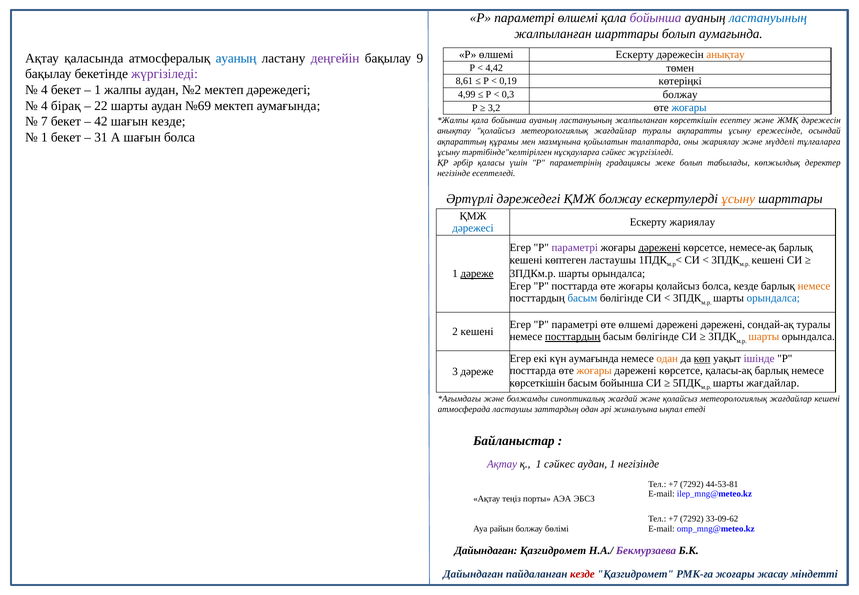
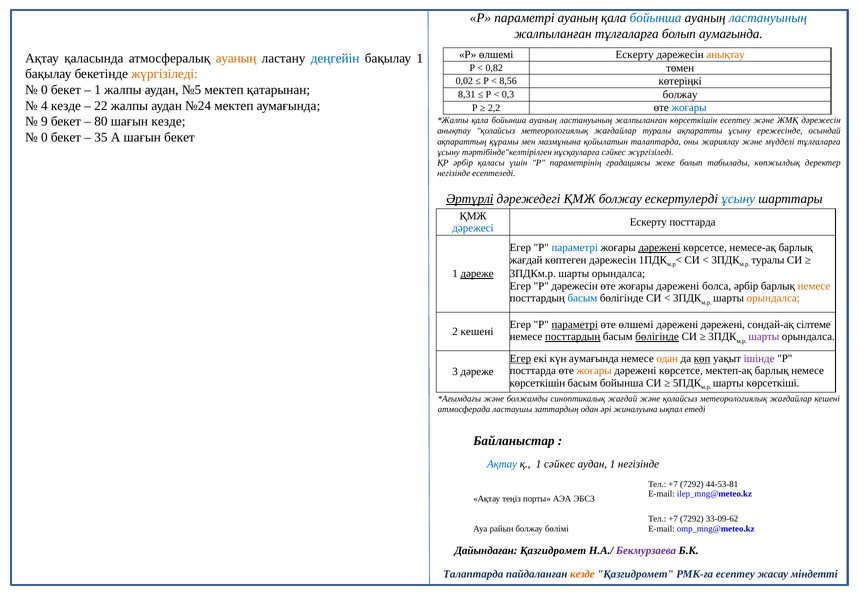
параметрі өлшемі: өлшемі -> ауаның (578, 18)
бойынша colour: purple -> blue (656, 18)
жалпыланған шарттары: шарттары -> тұлғаларға (627, 34)
ауаның colour: blue -> orange (236, 58)
деңгейін colour: purple -> blue (335, 58)
бақылау 9: 9 -> 1 (420, 58)
4,42: 4,42 -> 0,82 (494, 68)
жүргізіледі colour: purple -> orange (165, 74)
8,61: 8,61 -> 0,02 (464, 81)
0,19: 0,19 -> 8,56 (508, 81)
4: 4 -> 0 (44, 90)
№2: №2 -> №5 (192, 90)
мектеп дәрежедегі: дәрежедегі -> қатарынан (278, 90)
4,99: 4,99 -> 8,31 (467, 94)
4 бірақ: бірақ -> кезде (66, 106)
22 шарты: шарты -> жалпы (129, 106)
№69: №69 -> №24 (198, 106)
3,2: 3,2 -> 2,2 (494, 108)
7: 7 -> 9 (44, 122)
42: 42 -> 80 (101, 122)
1: 1 -> 0 (44, 137)
31: 31 -> 35 (101, 137)
шағын болса: болса -> бекет (179, 137)
Әртүрлі underline: none -> present (470, 199)
ұсыну colour: orange -> blue (738, 199)
Ескерту жариялау: жариялау -> посттарда (692, 222)
параметрі colour: purple -> blue (575, 248)
кешені: кешені -> жағдай (526, 260)
көптеген ластаушы: ластаушы -> дәрежесін (613, 260)
кешені: кешені -> туралы (768, 260)
P посттарда: посттарда -> дәрежесін (575, 286)
қолайсыз: қолайсыз -> дәрежені (678, 286)
болса кезде: кезде -> әрбір (746, 286)
орындалса colour: blue -> orange (773, 298)
параметрі underline: none -> present (575, 324)
сондай-ақ туралы: туралы -> сілтеме (814, 324)
бөлігінде underline: none -> present (657, 337)
шарты colour: orange -> purple (764, 337)
Егер underline: none -> present (520, 358)
қаласы-ақ: қаласы-ақ -> мектеп-ақ (729, 371)
шарты жағдайлар: жағдайлар -> көрсеткіші (773, 383)
Ақтау colour: purple -> blue (502, 464)
Дайындаған: Дайындаған -> Талаптарда (473, 574)
кезде colour: red -> orange (582, 574)
РМК-ға жоғары: жоғары -> есептеу (735, 574)
